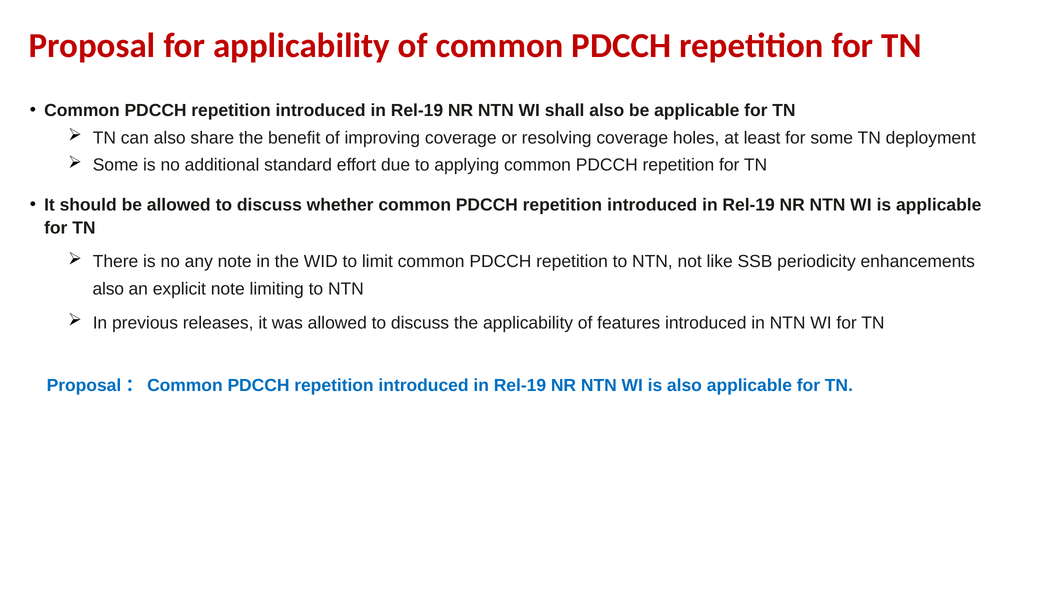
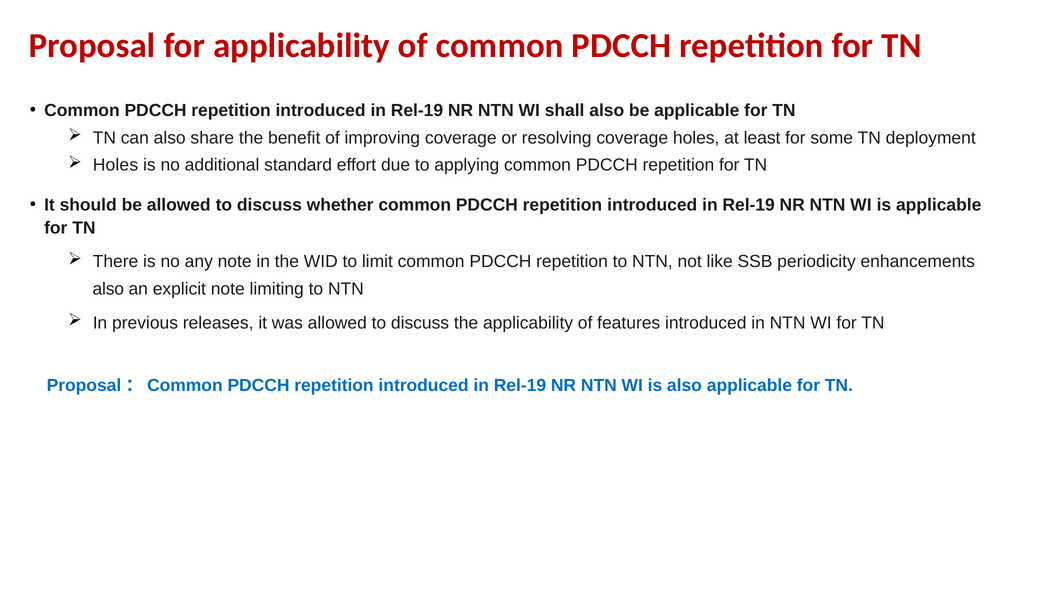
Some: Some -> Holes (115, 165)
